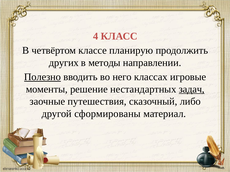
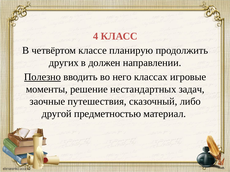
методы: методы -> должен (104, 63)
задач underline: present -> none (192, 89)
сформированы: сформированы -> предметностью (108, 114)
